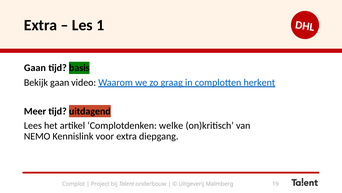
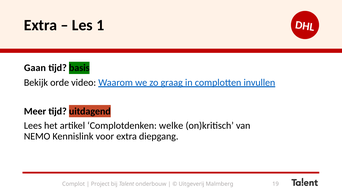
Bekijk gaan: gaan -> orde (60, 82)
herkent: herkent -> invullen (259, 82)
